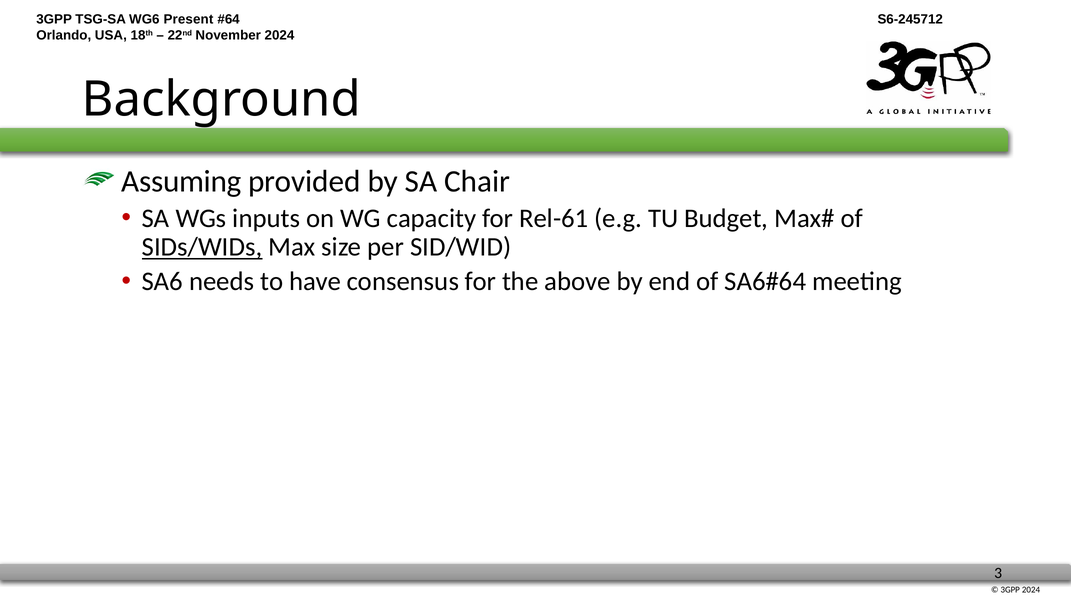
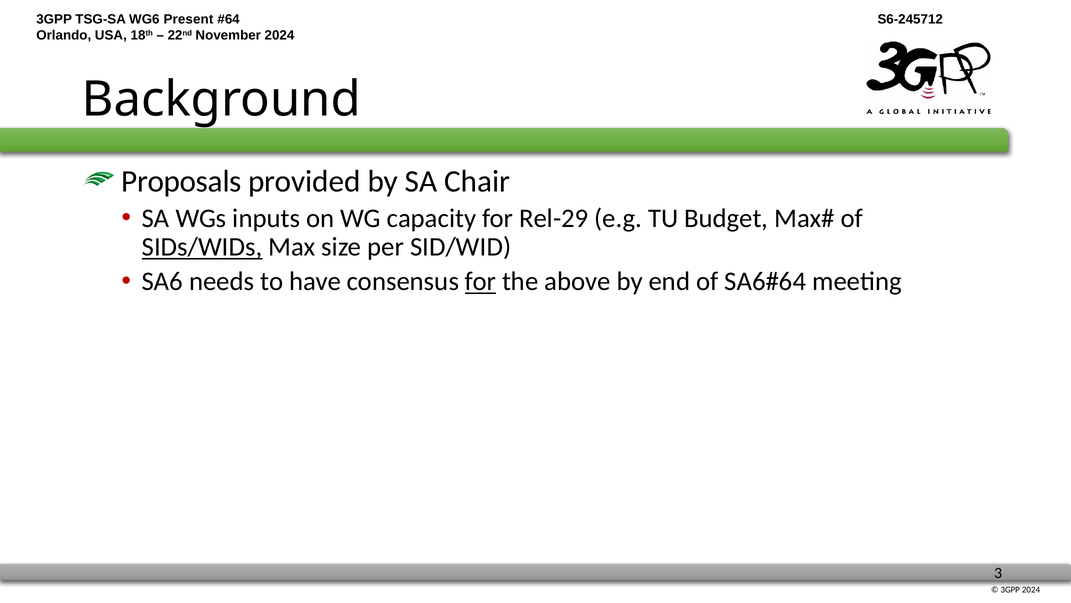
Assuming: Assuming -> Proposals (181, 181)
Rel-61: Rel-61 -> Rel-29 (554, 218)
for underline: none -> present (481, 281)
